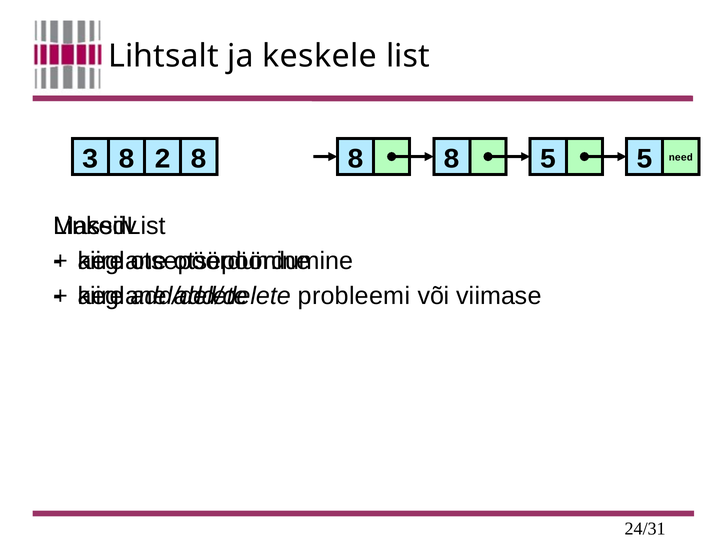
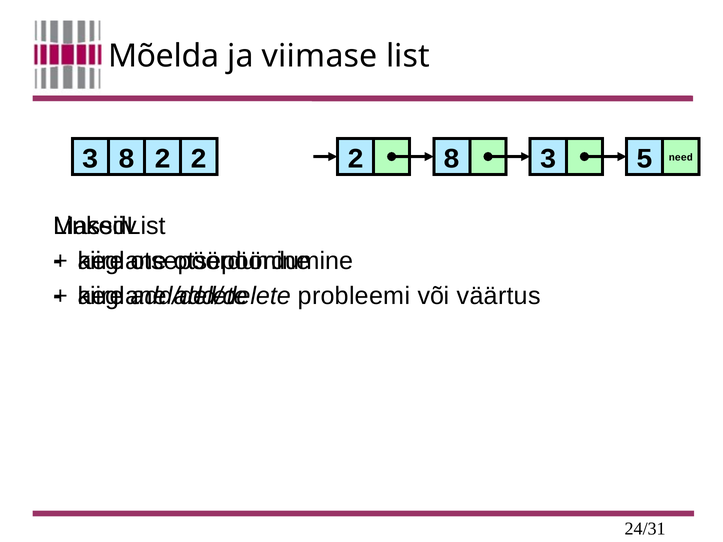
Lihtsalt: Lihtsalt -> Mõelda (164, 56)
keskele: keskele -> viimase (320, 56)
3 8: 8 -> 2 (199, 159)
8 8: 8 -> 2 (355, 159)
5: 5 -> 3 (548, 159)
viimase: viimase -> väärtus (499, 296)
